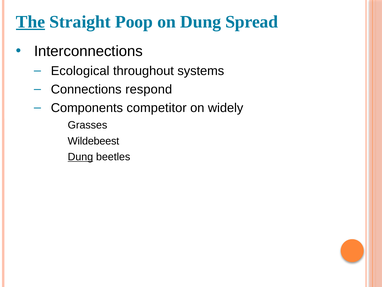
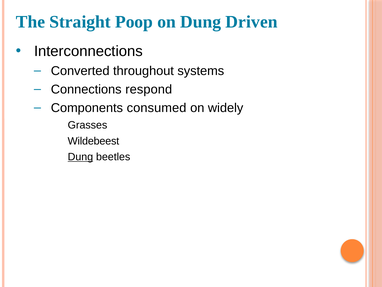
The underline: present -> none (31, 22)
Spread: Spread -> Driven (252, 22)
Ecological: Ecological -> Converted (80, 71)
competitor: competitor -> consumed (157, 108)
